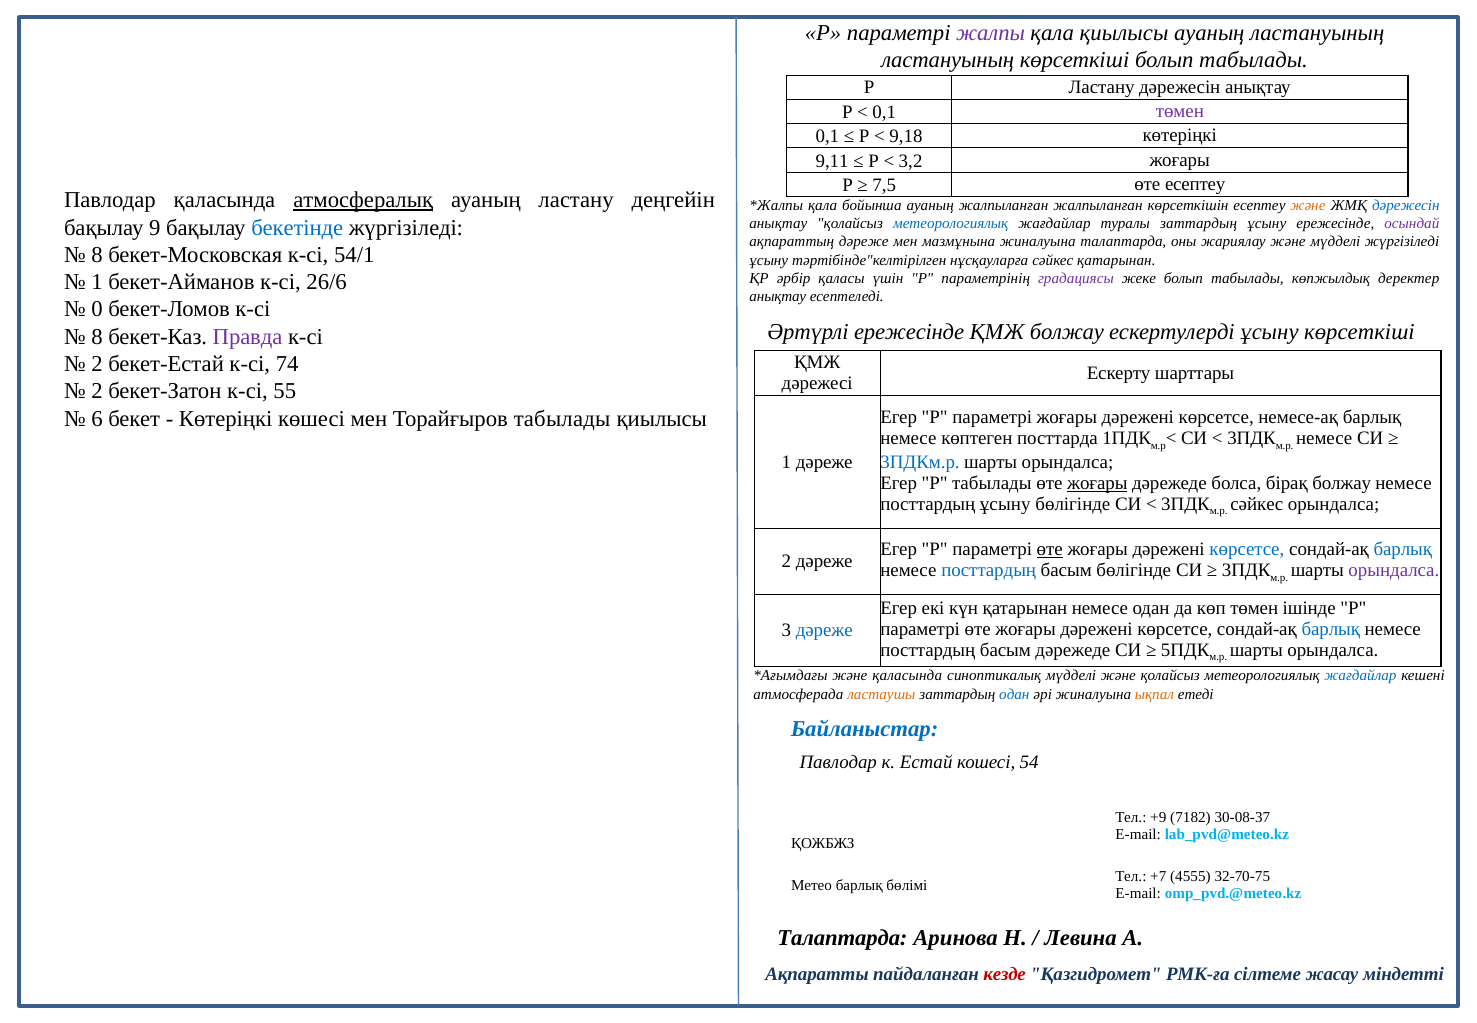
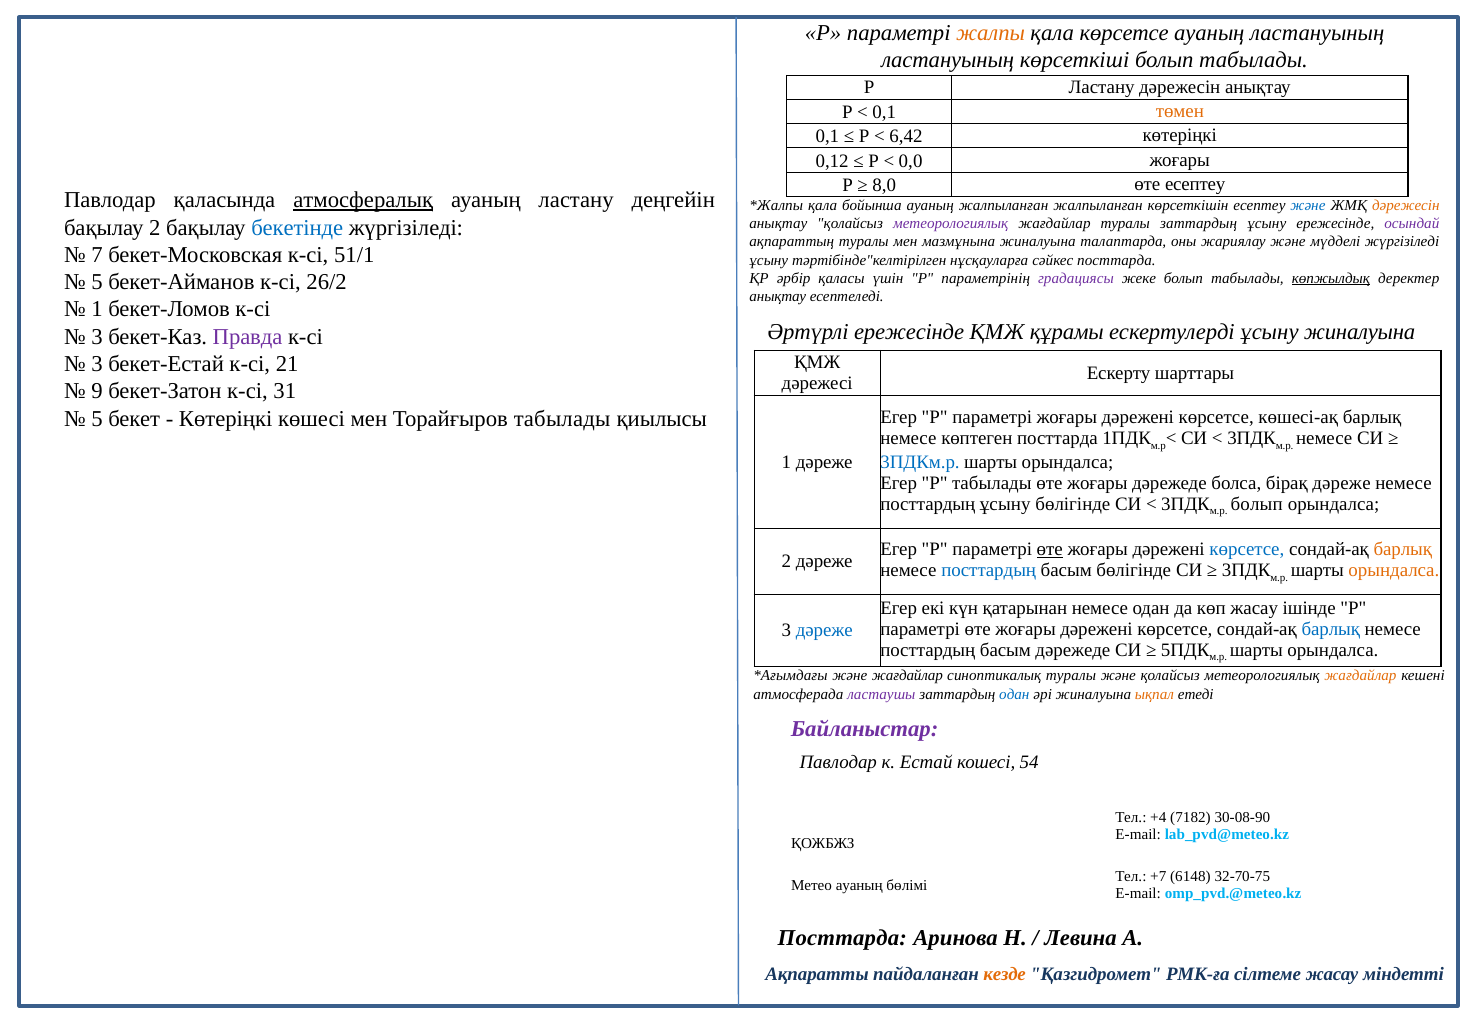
жалпы colour: purple -> orange (991, 33)
қала қиылысы: қиылысы -> көрсетсе (1124, 33)
төмен colour: purple -> orange (1180, 111)
9,18: 9,18 -> 6,42 (906, 136)
9,11: 9,11 -> 0,12 (832, 161)
3,2: 3,2 -> 0,0 (911, 161)
7,5: 7,5 -> 8,0 (884, 185)
және colour: orange -> blue (1308, 206)
дәрежесін colour: blue -> orange (1406, 206)
метеорологиялық colour: blue -> purple (951, 224)
бақылау 9: 9 -> 2 (155, 228)
ақпараттың дәреже: дәреже -> туралы (864, 242)
8: 8 -> 7 (97, 255)
54/1: 54/1 -> 51/1 (354, 255)
сәйкес қатарынан: қатарынан -> посттарда (1116, 260)
көпжылдық underline: none -> present (1331, 278)
1: 1 -> 5 (97, 282)
26/6: 26/6 -> 26/2 (327, 282)
0: 0 -> 1 (97, 309)
ҚМЖ болжау: болжау -> құрамы (1067, 332)
ұсыну көрсеткіші: көрсеткіші -> жиналуына (1360, 332)
8: 8 -> 3 (97, 337)
2: 2 -> 3 (97, 364)
74: 74 -> 21 (287, 364)
2: 2 -> 9 (97, 391)
55: 55 -> 31 (285, 391)
6: 6 -> 5 (97, 418)
немесе-ақ: немесе-ақ -> көшесі-ақ (1298, 417)
жоғары underline: present -> none (1097, 483)
бірақ болжау: болжау -> дәреже (1341, 483)
сәйкес: сәйкес -> болып (1257, 504)
барлық colour: blue -> orange (1403, 549)
орындалса colour: purple -> orange (1394, 570)
көп төмен: төмен -> жасау (1254, 608)
және қаласында: қаласында -> жағдайлар (907, 676)
синоптикалық мүдделі: мүдделі -> туралы (1071, 676)
жағдайлар colour: blue -> orange (1360, 676)
ластаушы colour: orange -> purple (881, 694)
Байланыстар colour: blue -> purple (865, 728)
+9: +9 -> +4 (1158, 817)
30-08-37: 30-08-37 -> 30-08-90 (1242, 817)
4555: 4555 -> 6148 (1190, 876)
Метео барлық: барлық -> ауаның (859, 885)
Талаптарда: Талаптарда -> Посттарда (842, 937)
кезде colour: red -> orange (1005, 974)
